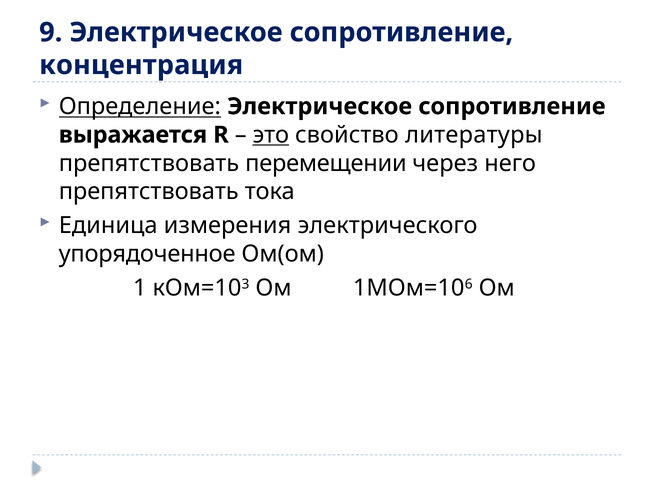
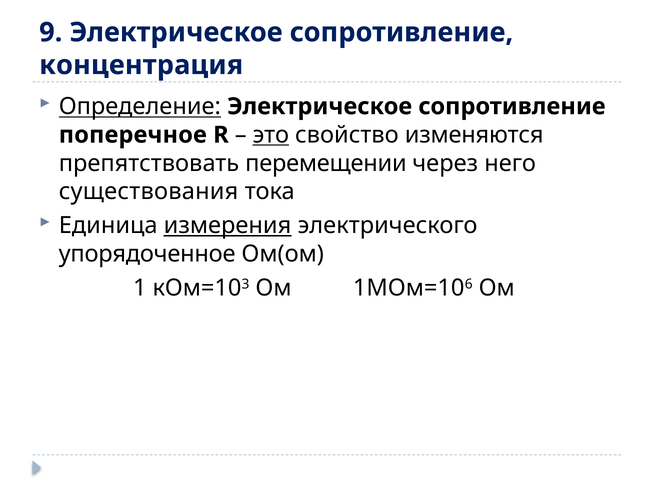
выражается: выражается -> поперечное (133, 135)
литературы: литературы -> изменяются (474, 135)
препятствовать: препятствовать -> существования (149, 191)
измерения underline: none -> present (228, 225)
